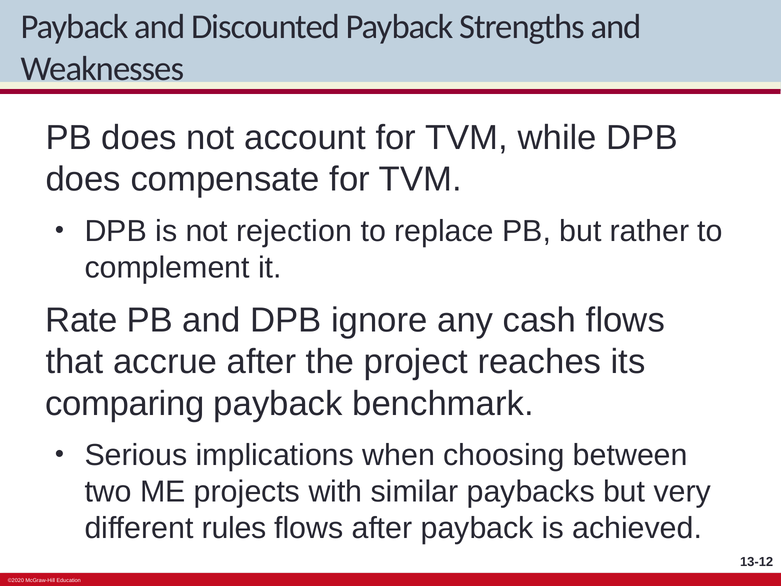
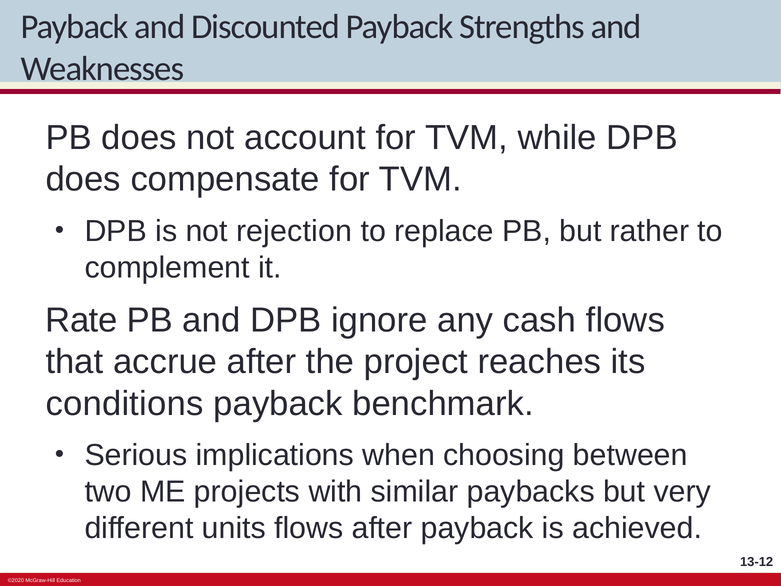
comparing: comparing -> conditions (125, 403)
rules: rules -> units (234, 528)
